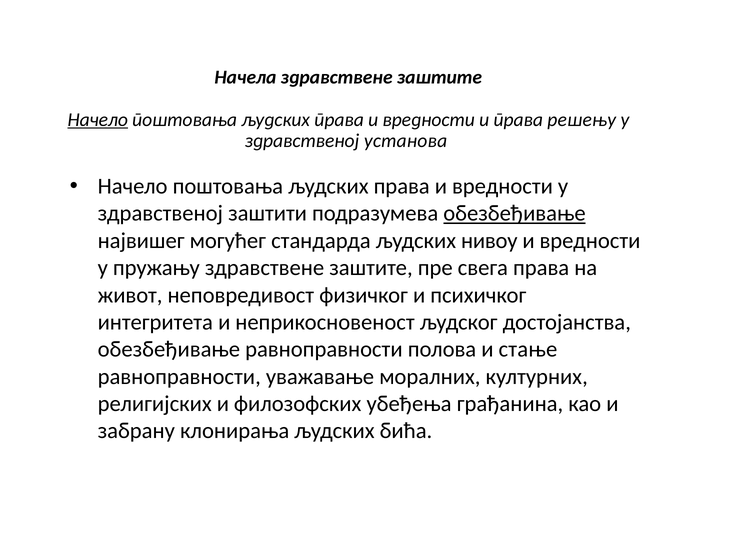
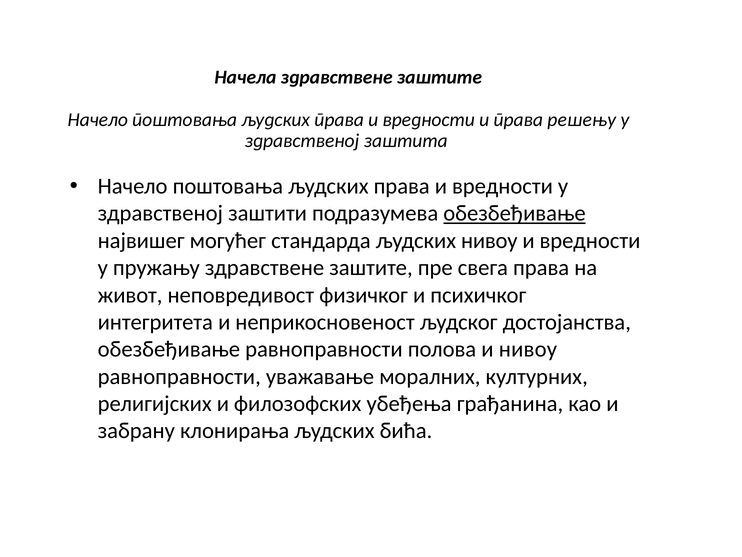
Начело underline: present -> none (98, 120)
установа: установа -> заштита (406, 141)
и стање: стање -> нивоу (528, 349)
